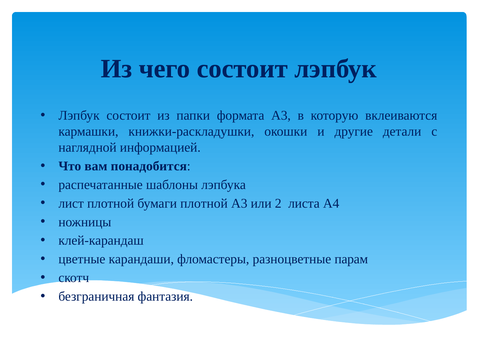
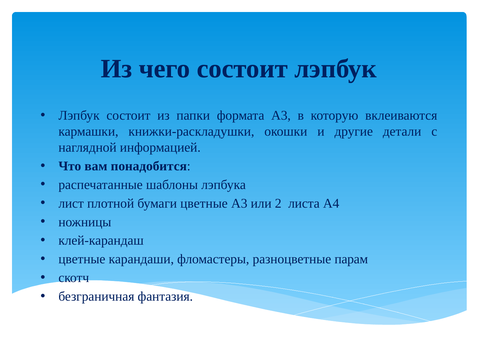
бумаги плотной: плотной -> цветные (204, 203)
